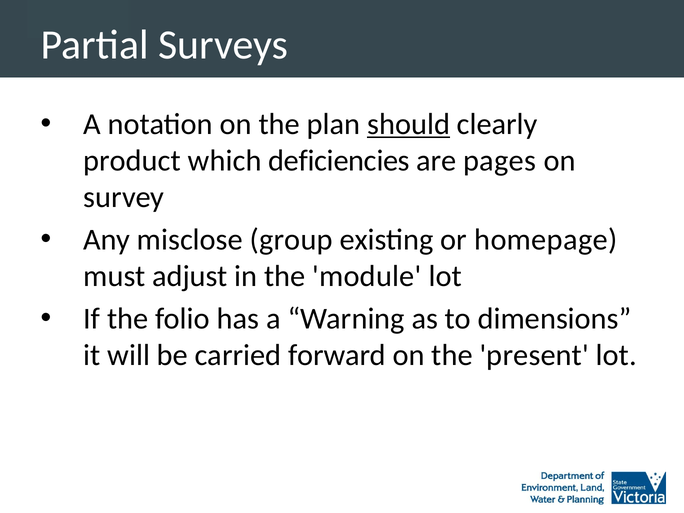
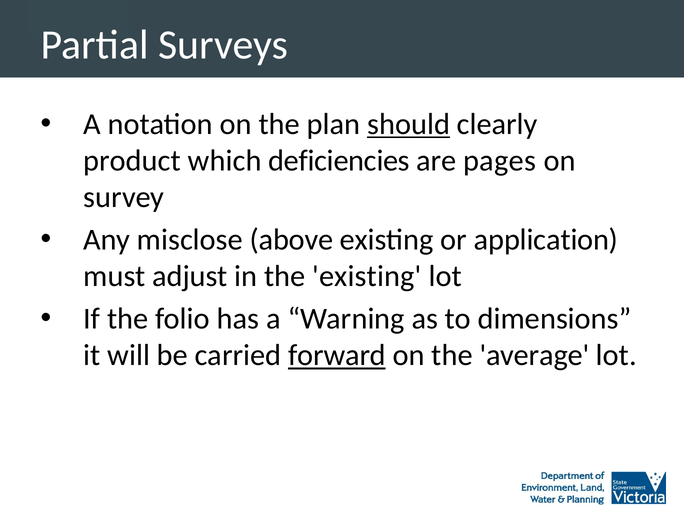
group: group -> above (292, 240)
homepage: homepage -> application (546, 240)
the module: module -> existing (367, 276)
forward underline: none -> present (337, 355)
present: present -> average (534, 355)
